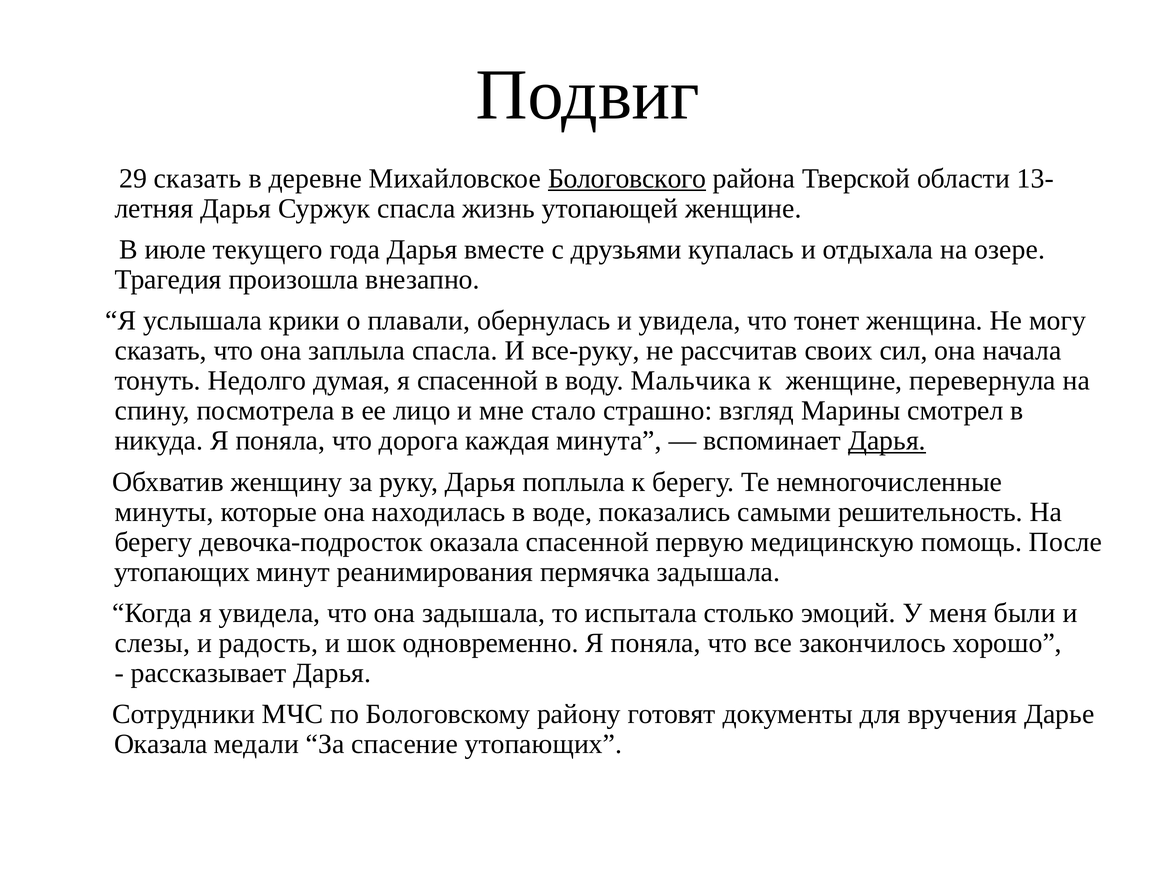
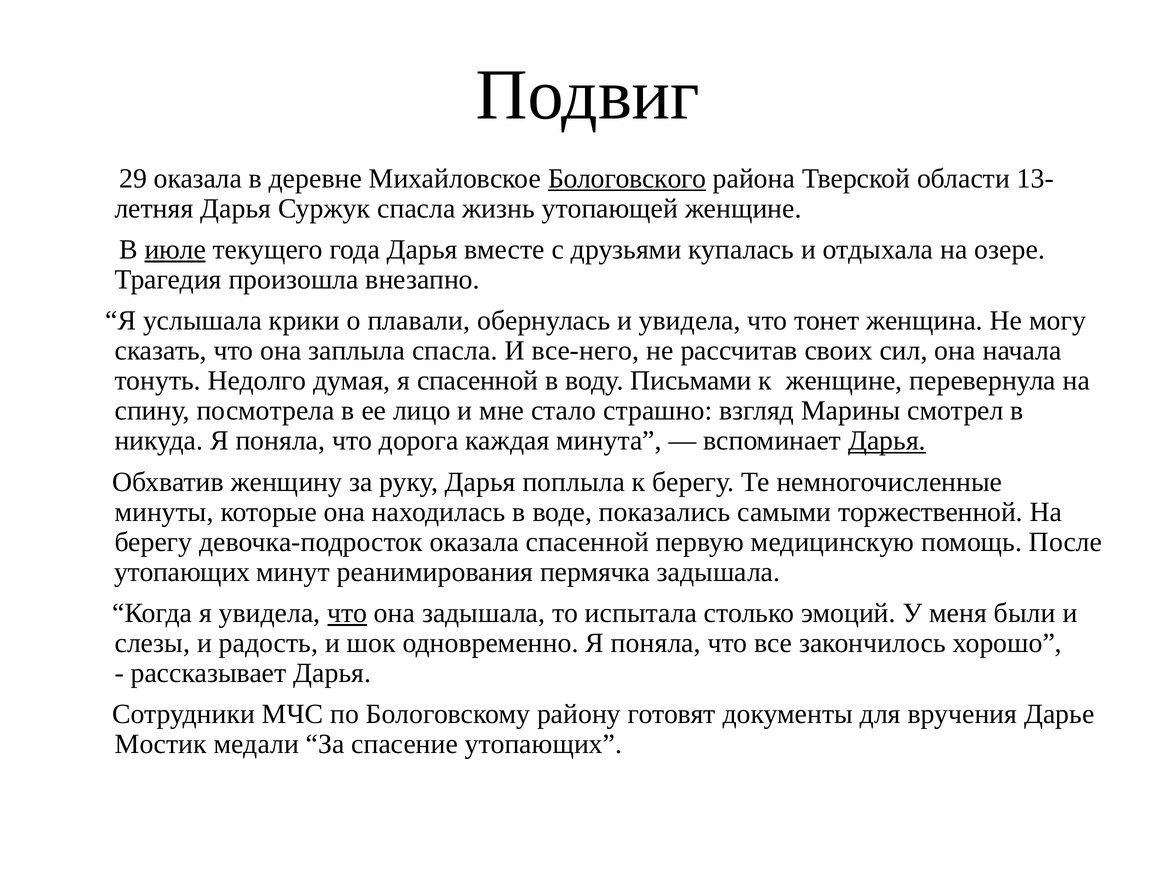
29 сказать: сказать -> оказала (198, 178)
июле underline: none -> present (175, 250)
все-руку: все-руку -> все-него (586, 351)
Мальчика: Мальчика -> Письмами (691, 381)
решительность: решительность -> торжественной (930, 512)
что underline: none -> present (347, 613)
Оказала: Оказала -> Мостик (161, 744)
